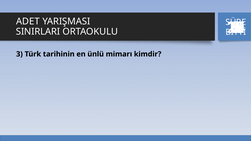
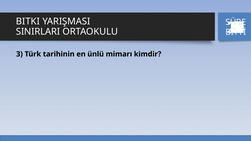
ADET: ADET -> BITKI (28, 21)
